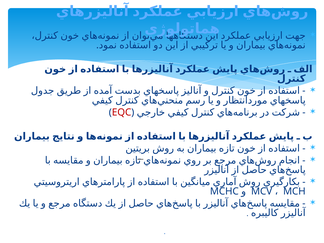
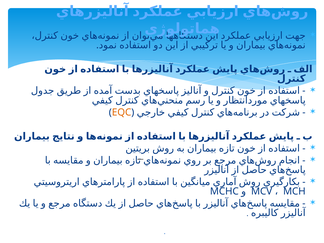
EQC colour: red -> orange (122, 112)
